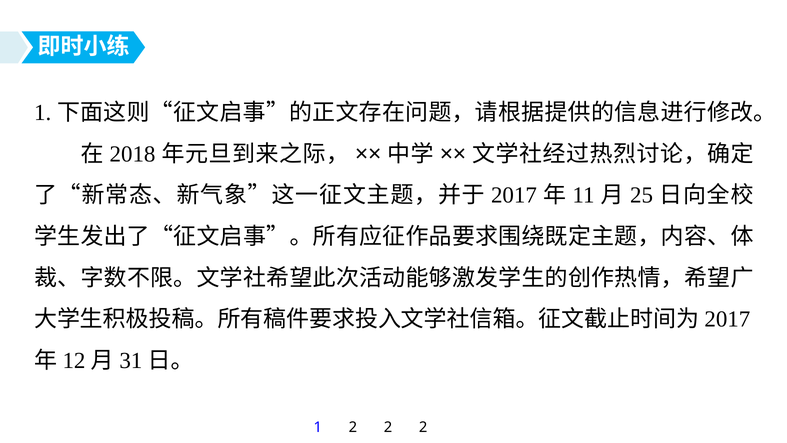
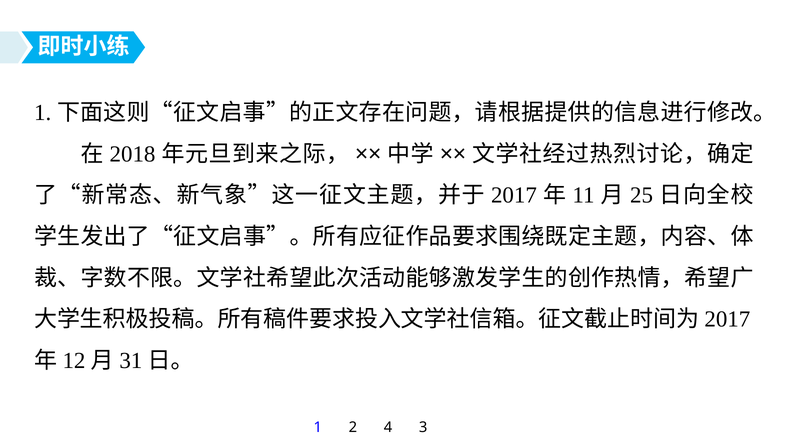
2 2: 2 -> 4 (388, 427)
1 2: 2 -> 3 (423, 427)
